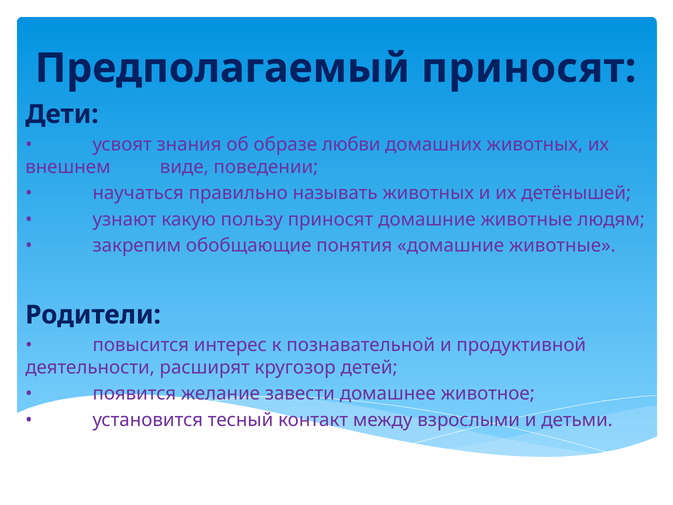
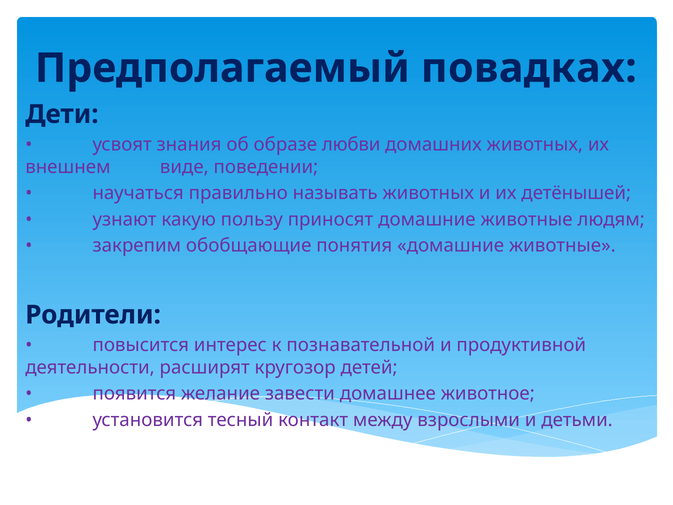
Предполагаемый приносят: приносят -> повадках (529, 68)
